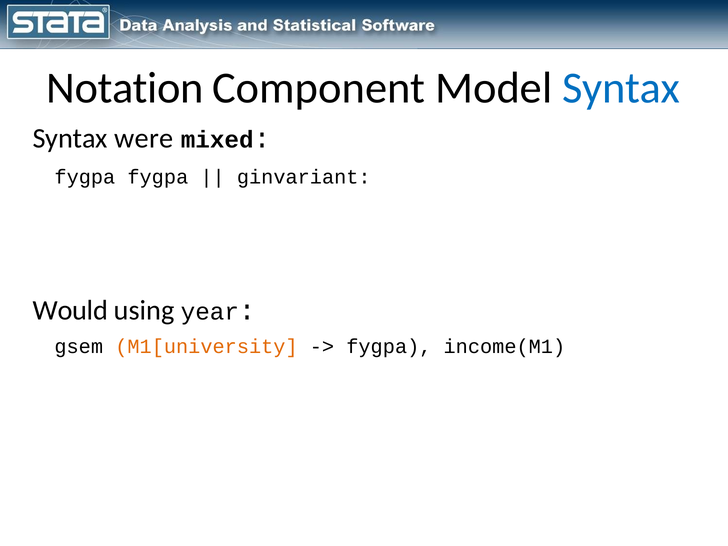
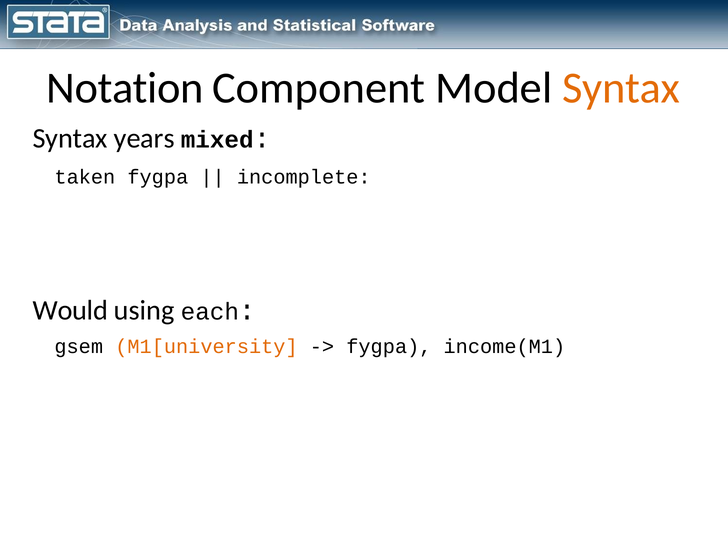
Syntax colour: blue -> orange (621, 88)
were: were -> years (144, 139)
fygpa: fygpa -> taken (85, 177)
ginvariant: ginvariant -> incomplete (304, 177)
year: year -> each (210, 312)
